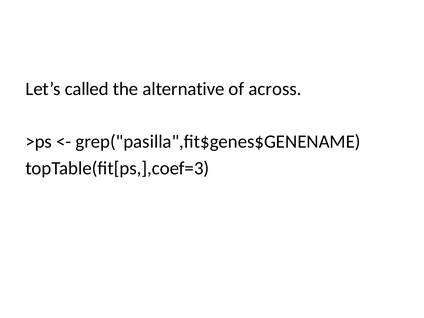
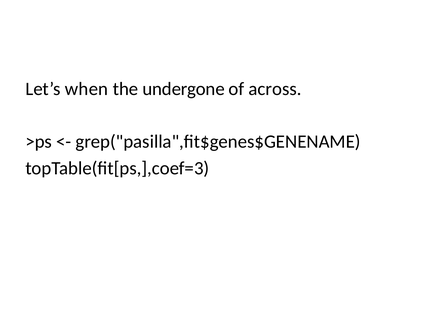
called: called -> when (87, 89)
alternative: alternative -> undergone (184, 89)
